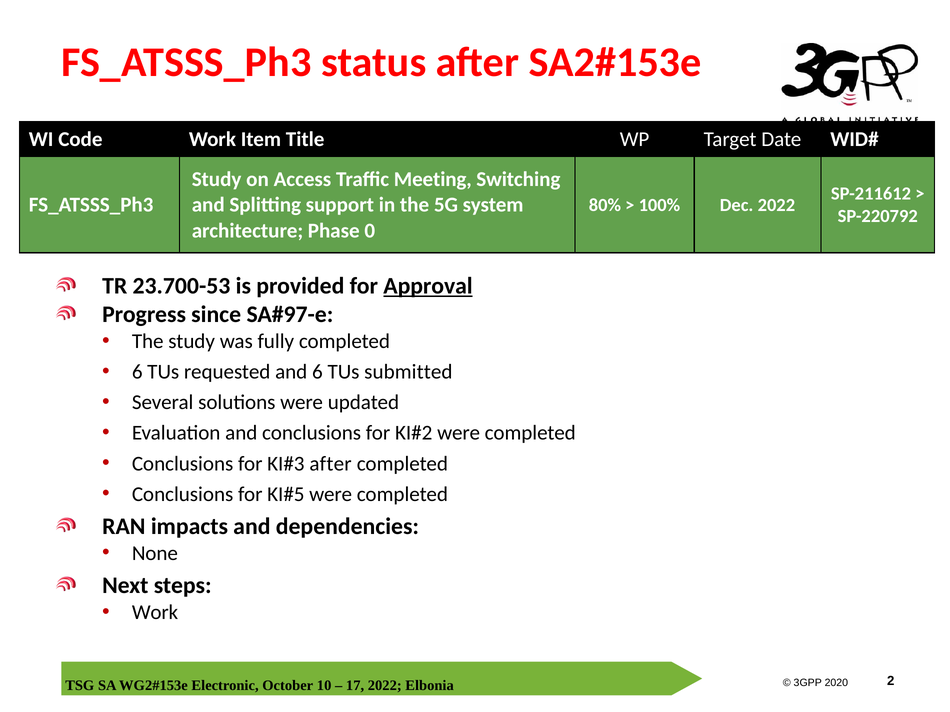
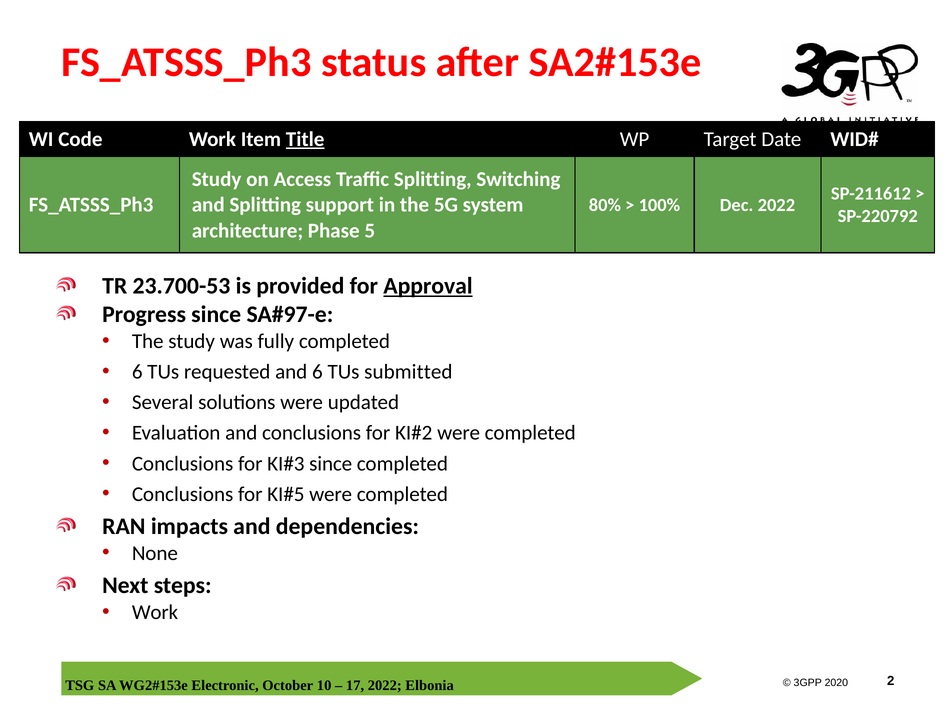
Title underline: none -> present (305, 139)
Traffic Meeting: Meeting -> Splitting (433, 179)
0: 0 -> 5 (370, 231)
after: after -> since (331, 464)
